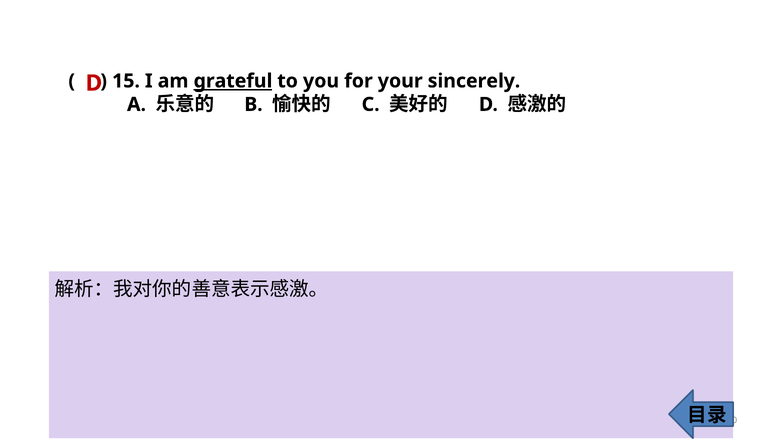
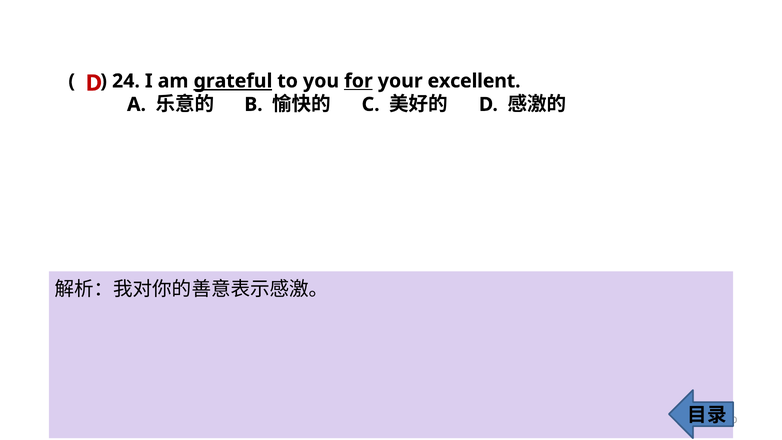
15: 15 -> 24 (126, 81)
for underline: none -> present (358, 81)
sincerely: sincerely -> excellent (474, 81)
